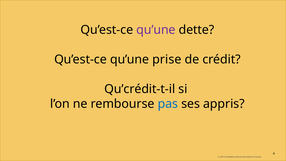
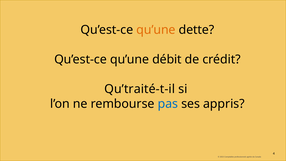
qu’une colour: purple -> orange (156, 30)
prise: prise -> débit (167, 59)
Qu’crédit-t-il: Qu’crédit-t-il -> Qu’traité-t-il (140, 89)
